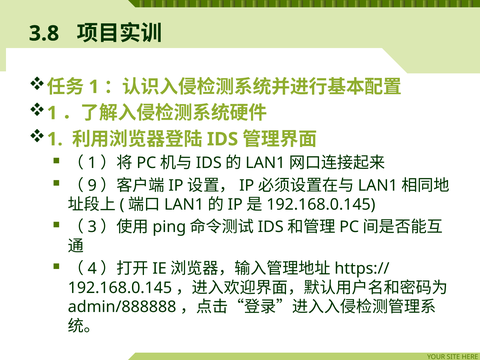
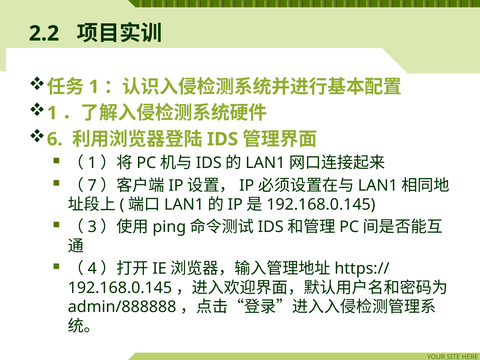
3.8: 3.8 -> 2.2 (44, 33)
1: 1 -> 6 (55, 139)
9: 9 -> 7 (92, 185)
